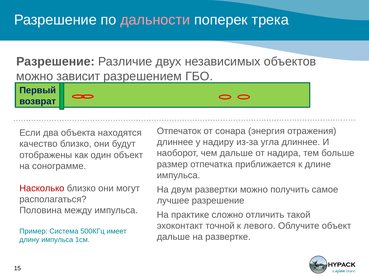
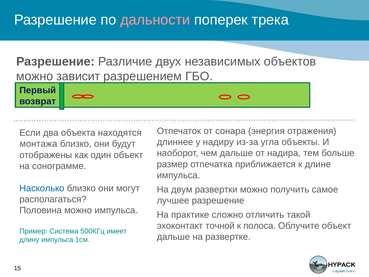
угла длиннее: длиннее -> объекты (301, 142)
качество: качество -> монтажа (38, 144)
Насколько colour: red -> blue (42, 188)
Половина между: между -> можно (78, 210)
левого: левого -> полоса (260, 226)
